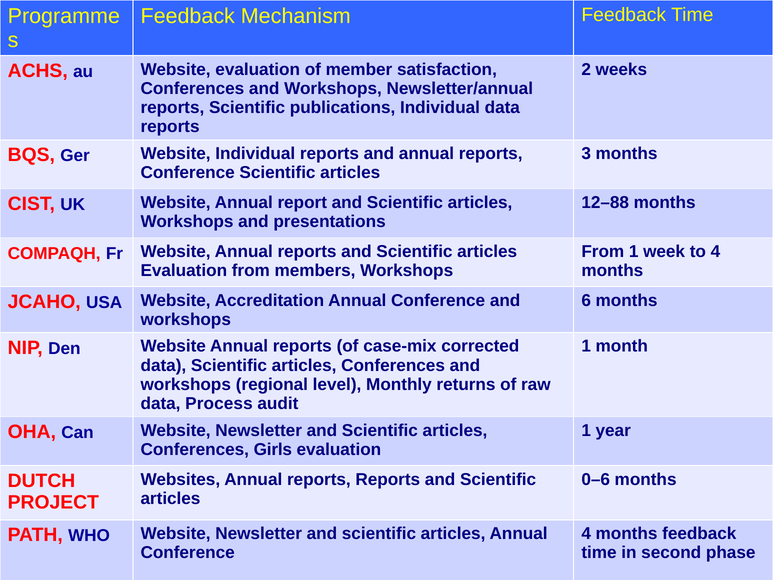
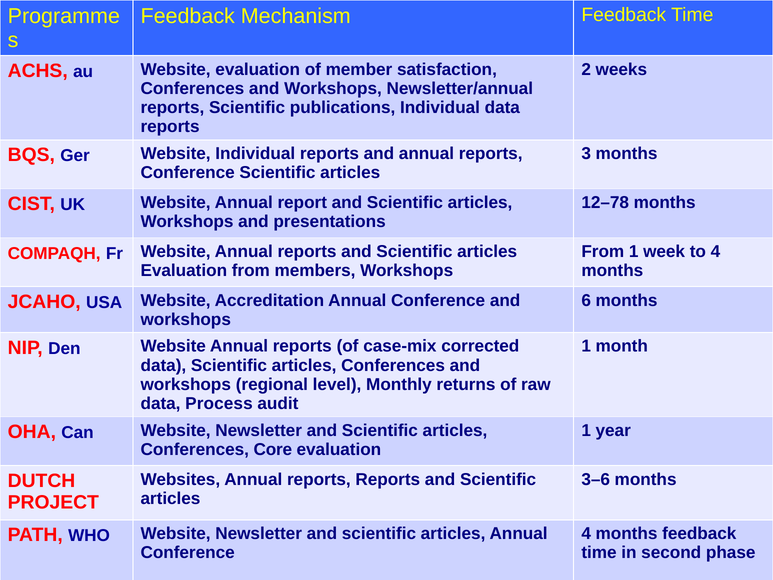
12–88: 12–88 -> 12–78 (605, 202)
Girls: Girls -> Core (273, 449)
0–6: 0–6 -> 3–6 (596, 479)
